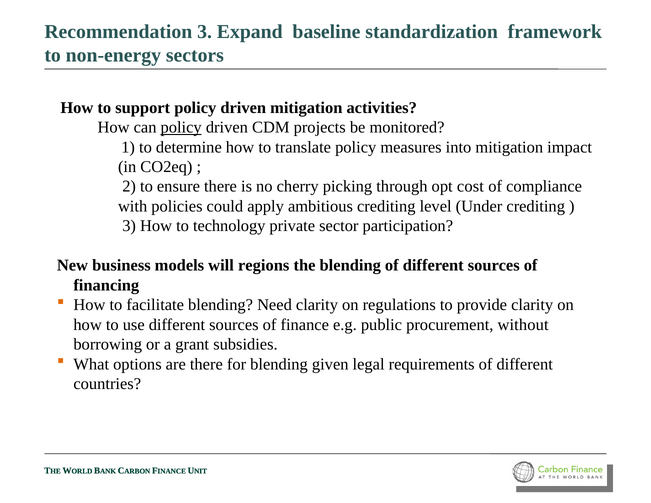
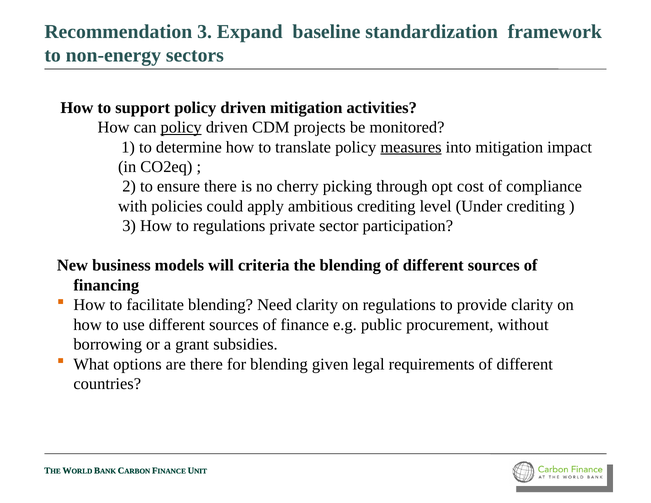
measures underline: none -> present (411, 147)
to technology: technology -> regulations (229, 226)
regions: regions -> criteria (264, 266)
